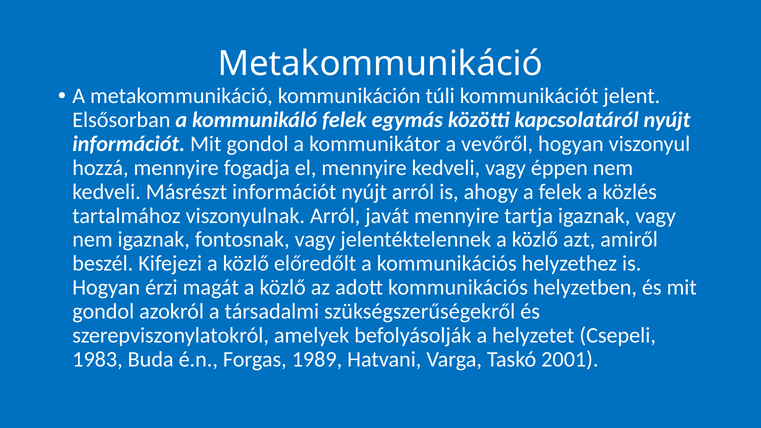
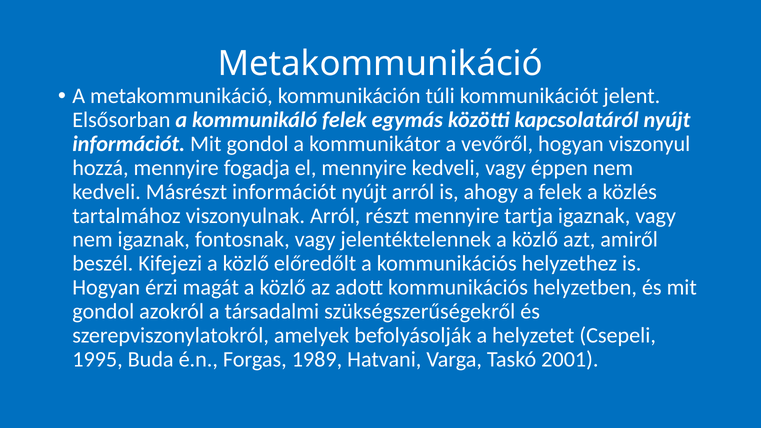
javát: javát -> részt (387, 216)
1983: 1983 -> 1995 (98, 359)
